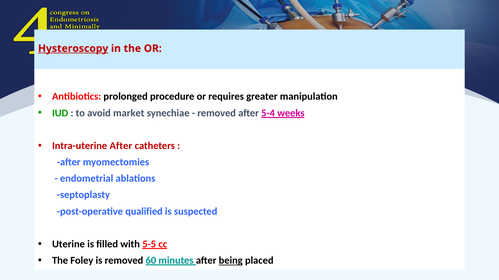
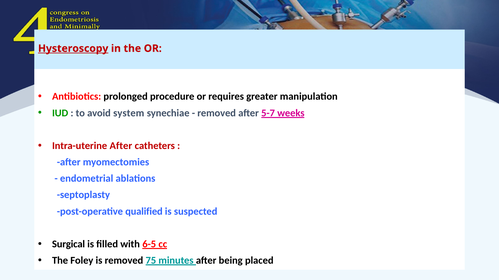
market: market -> system (129, 113)
5-4: 5-4 -> 5-7 (268, 113)
Uterine: Uterine -> Surgical (69, 245)
5-5: 5-5 -> 6-5 (149, 245)
60: 60 -> 75 (151, 261)
being underline: present -> none (231, 261)
